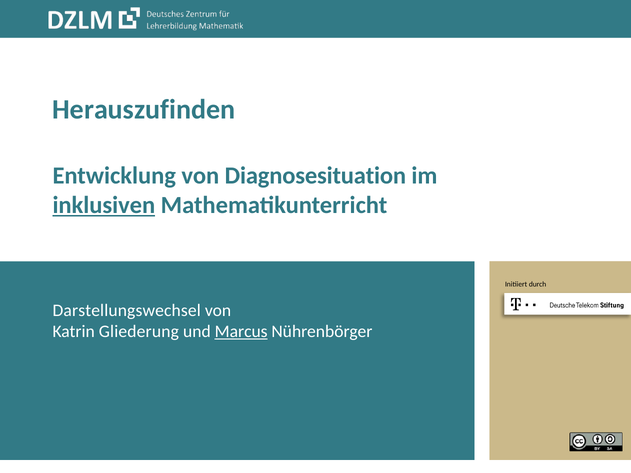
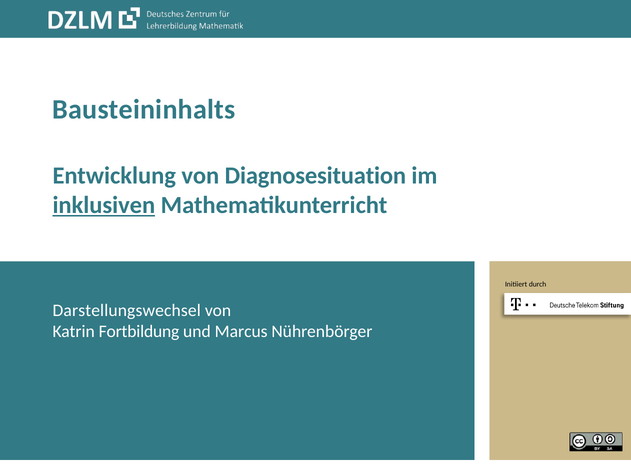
Herauszufinden: Herauszufinden -> Bausteininhalts (144, 109)
Gliederung: Gliederung -> Fortbildung (139, 332)
Marcus underline: present -> none (241, 332)
